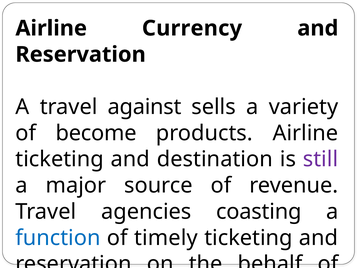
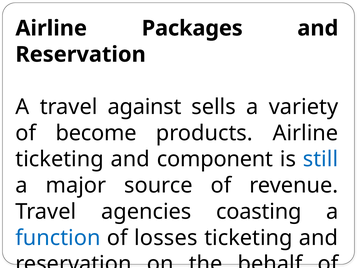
Currency: Currency -> Packages (192, 28)
destination: destination -> component (215, 159)
still colour: purple -> blue (321, 159)
timely: timely -> losses (166, 238)
